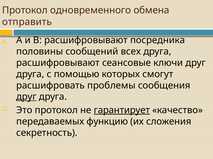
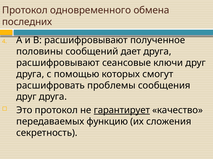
отправить: отправить -> последних (27, 22)
посредника: посредника -> полученное (158, 40)
всех: всех -> дает (131, 52)
друг underline: present -> none (26, 97)
